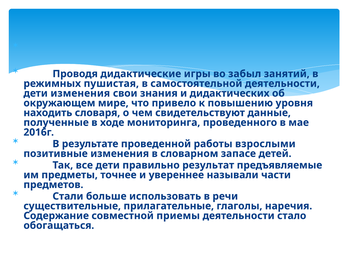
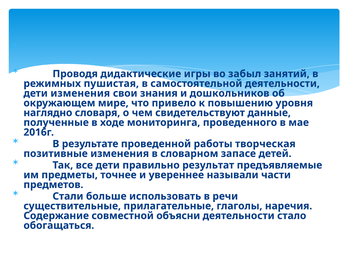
дидактических: дидактических -> дошкольников (230, 93)
находить: находить -> наглядно (48, 113)
взрослыми: взрослыми -> творческая (265, 144)
приемы: приемы -> объясни (178, 216)
